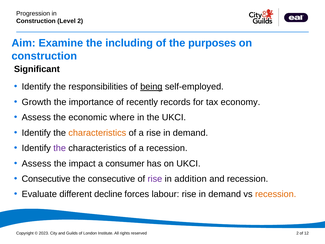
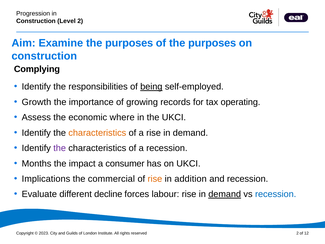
Examine the including: including -> purposes (129, 43)
Significant: Significant -> Complying (37, 69)
recently: recently -> growing (142, 102)
economy: economy -> operating (241, 102)
Assess: Assess -> Months (37, 163)
Consecutive: Consecutive -> Implications (46, 179)
the consecutive: consecutive -> commercial (111, 179)
rise colour: purple -> orange (155, 179)
demand underline: none -> present (225, 194)
recession colour: orange -> blue (276, 194)
